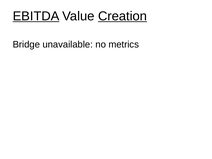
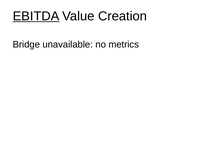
Creation underline: present -> none (123, 16)
